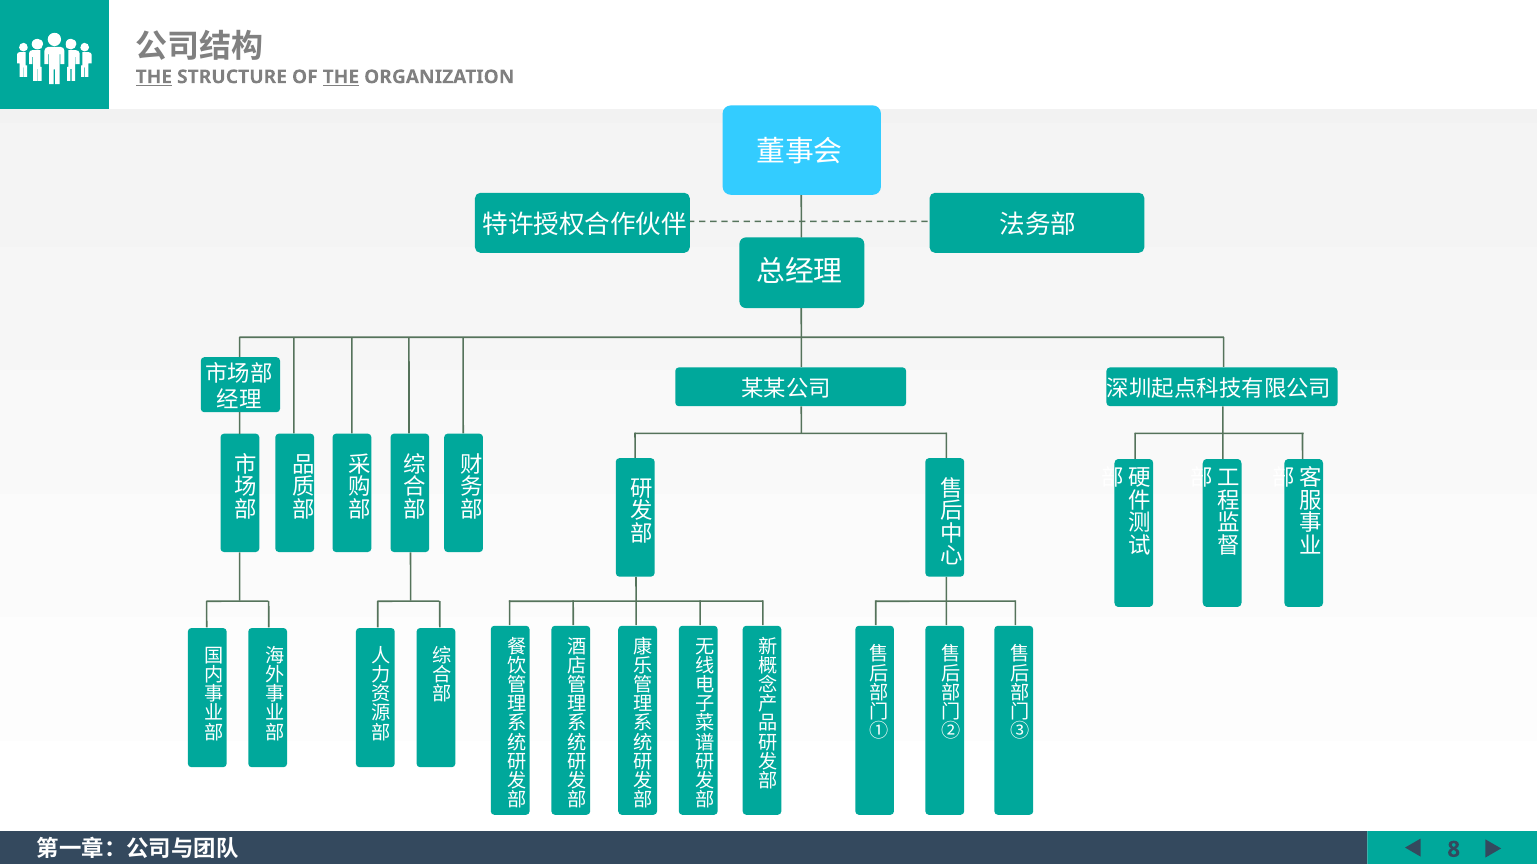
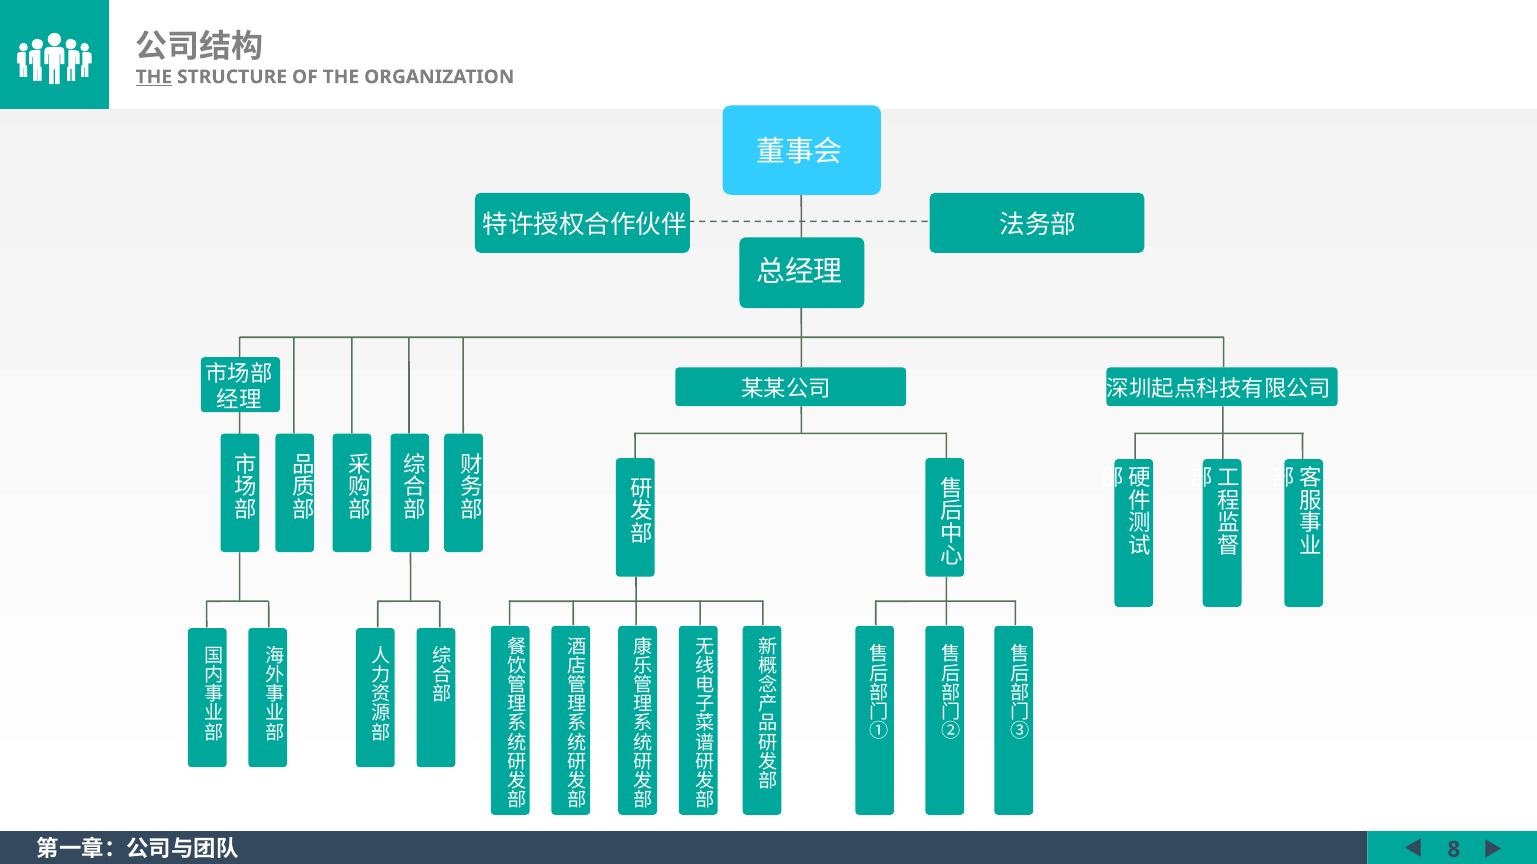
THE underline: present -> none (341, 77)
